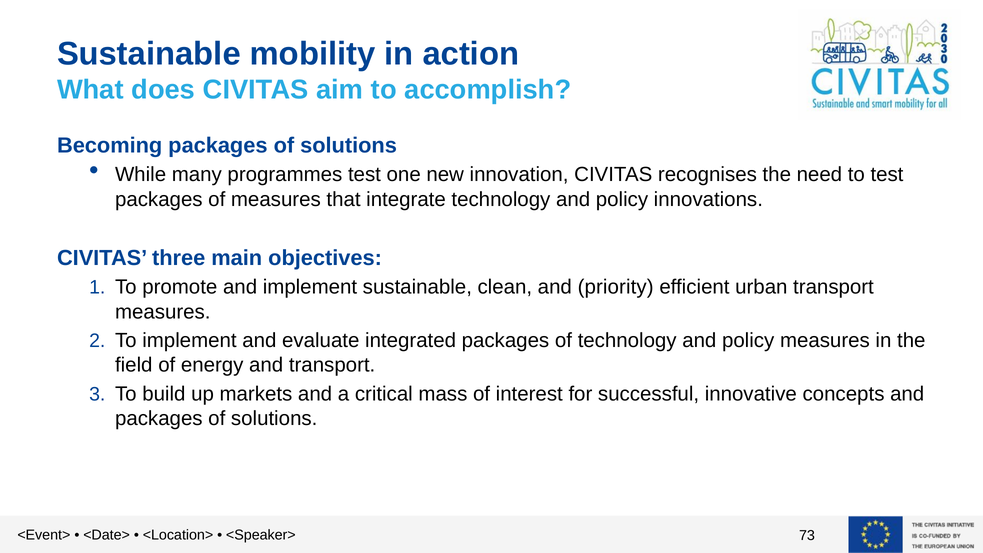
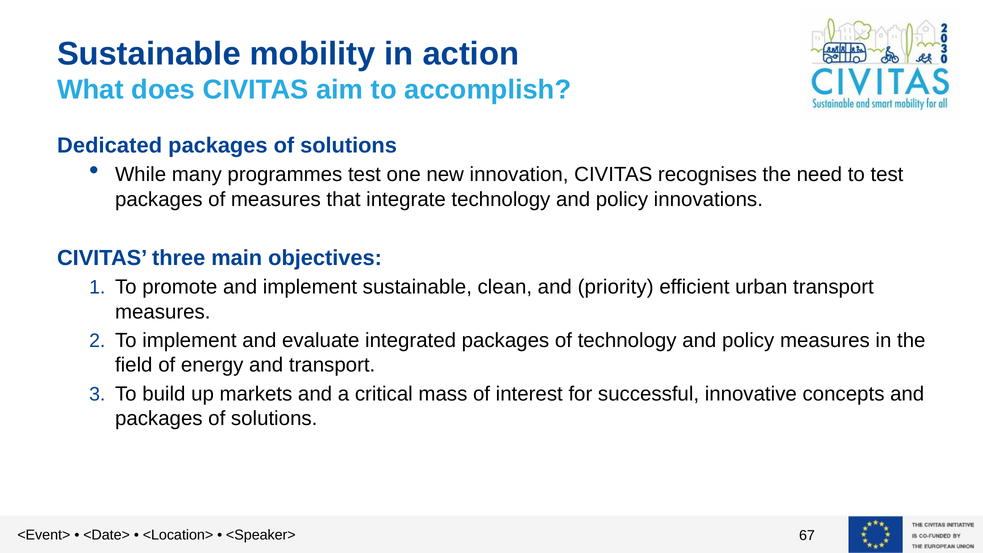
Becoming: Becoming -> Dedicated (110, 145)
73: 73 -> 67 (807, 535)
